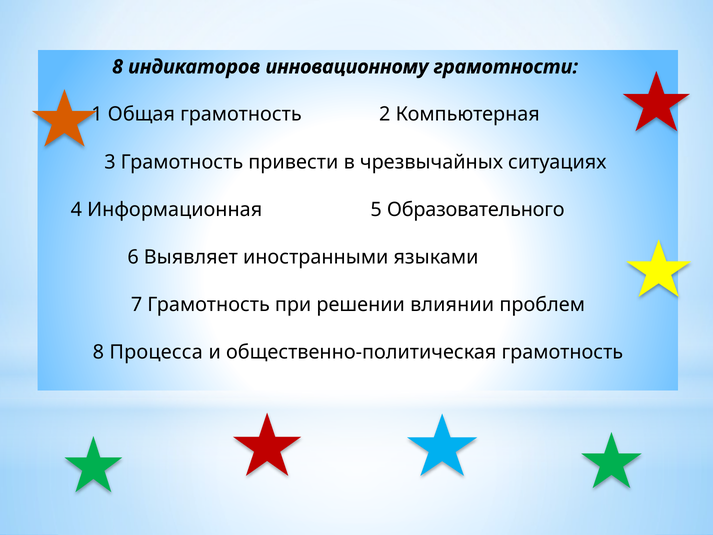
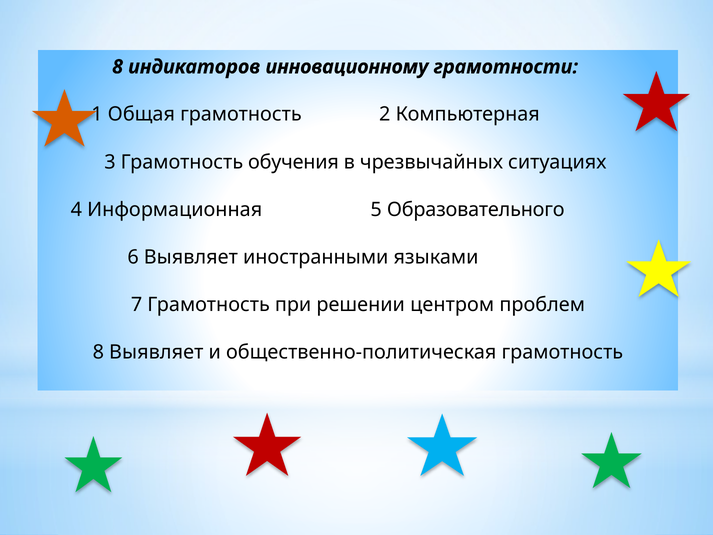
привести: привести -> обучения (293, 162)
влиянии: влиянии -> центром (452, 305)
8 Процесса: Процесса -> Выявляет (156, 352)
